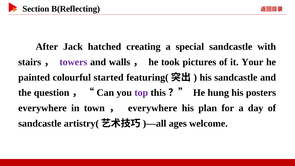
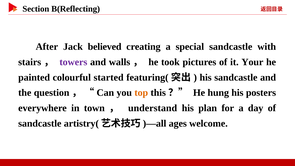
hatched: hatched -> believed (105, 47)
top colour: purple -> orange (141, 93)
everywhere: everywhere -> understand (153, 108)
